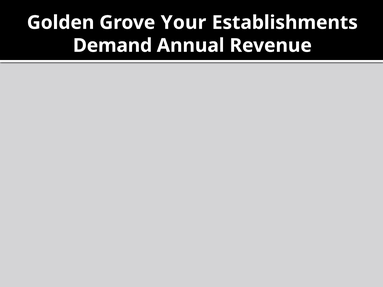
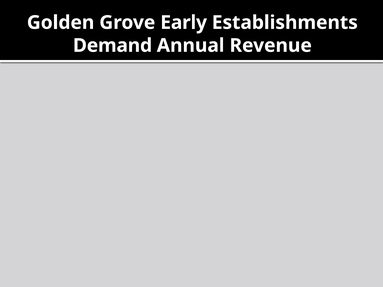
Your: Your -> Early (184, 23)
